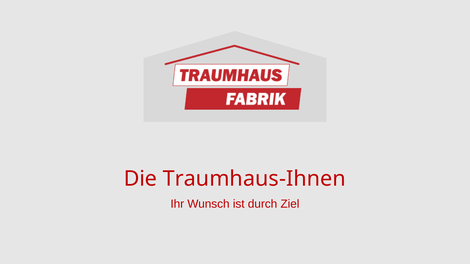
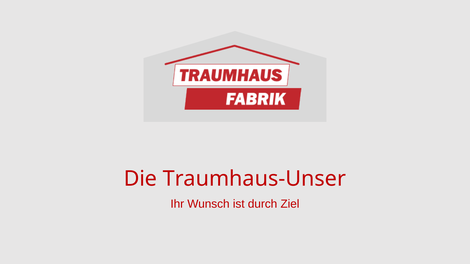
Traumhaus-Ihnen: Traumhaus-Ihnen -> Traumhaus-Unser (254, 179)
